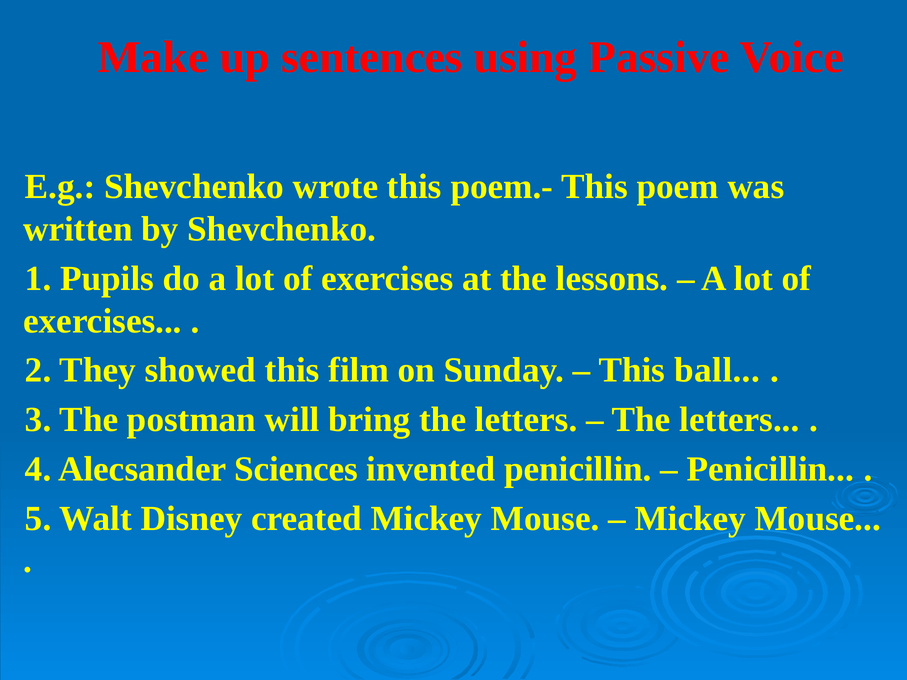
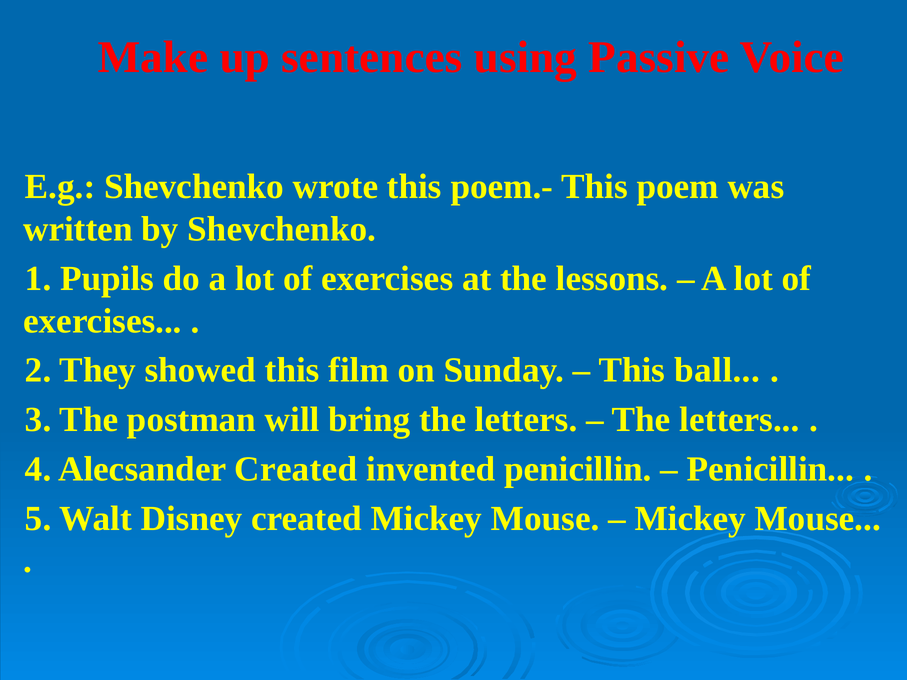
Alecsander Sciences: Sciences -> Created (296, 469)
